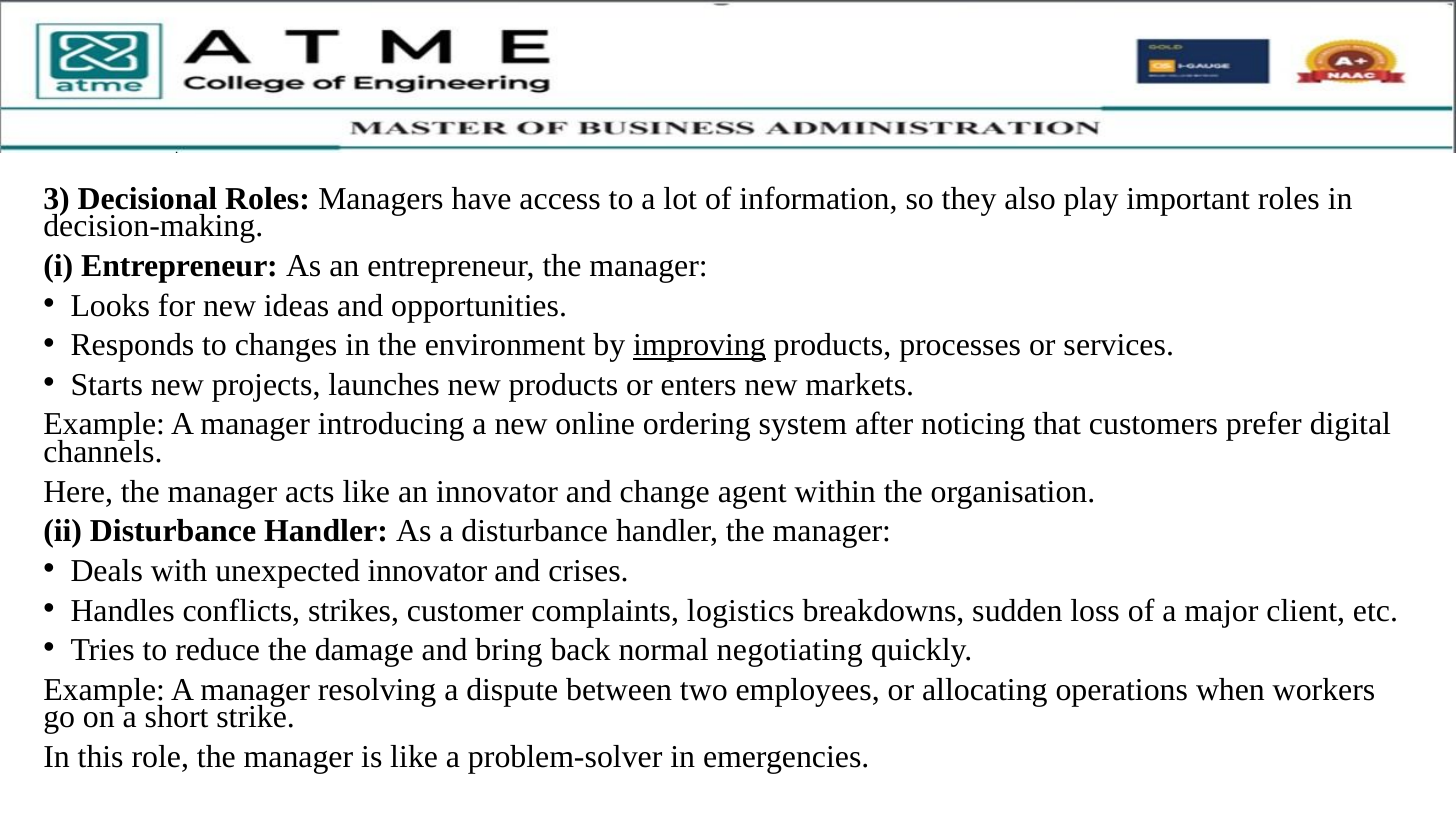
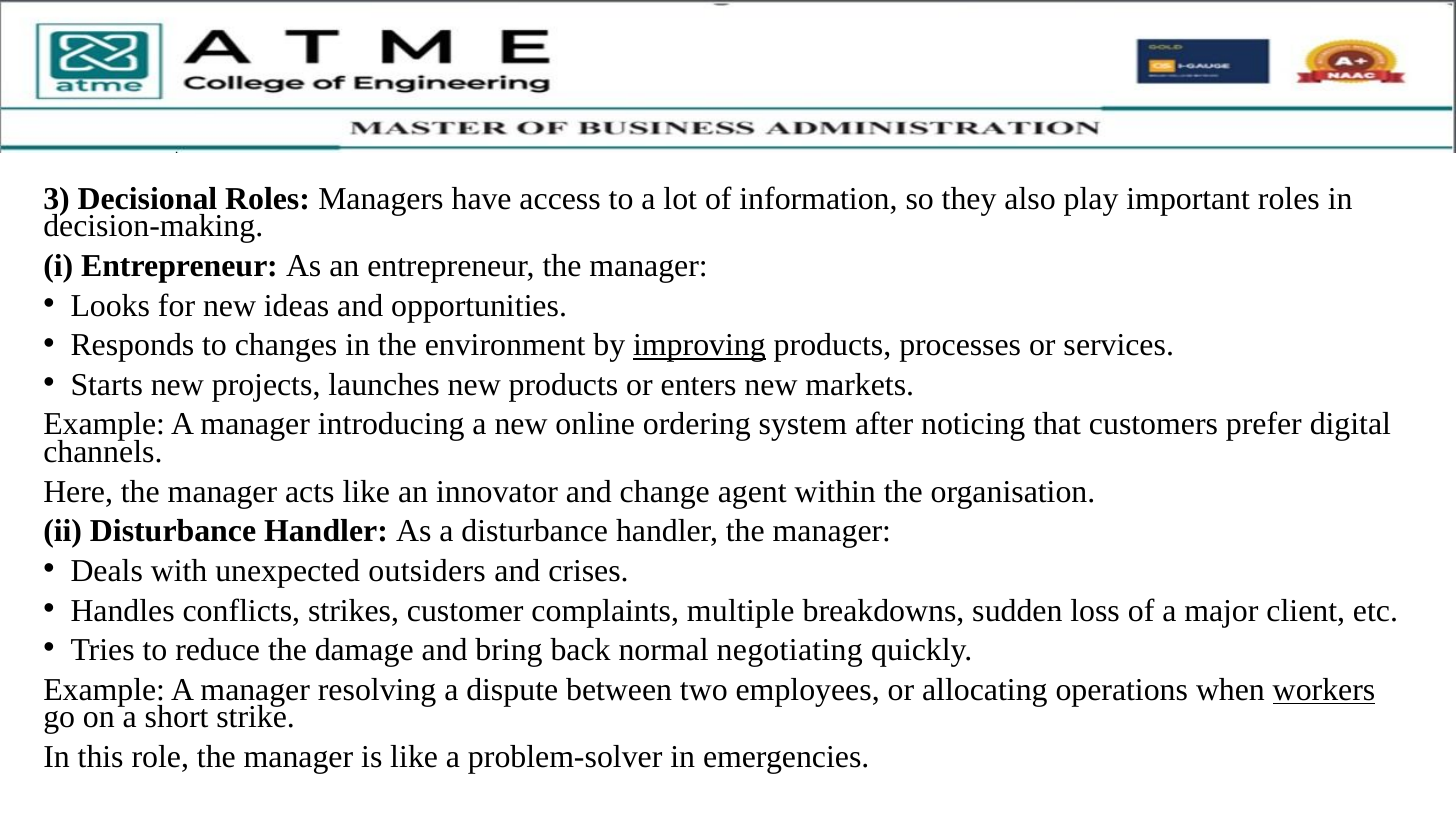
unexpected innovator: innovator -> outsiders (427, 571)
logistics: logistics -> multiple (741, 611)
workers underline: none -> present (1324, 690)
